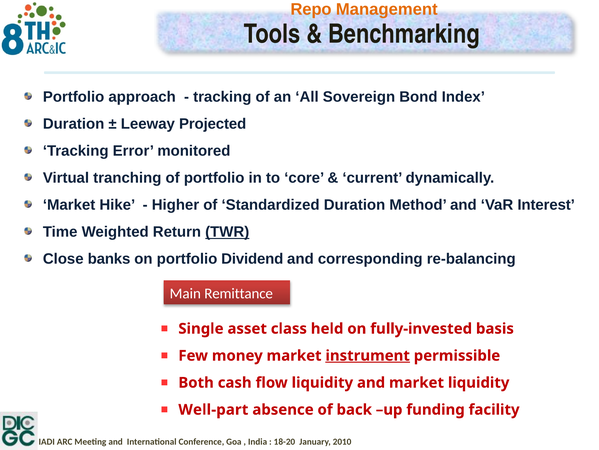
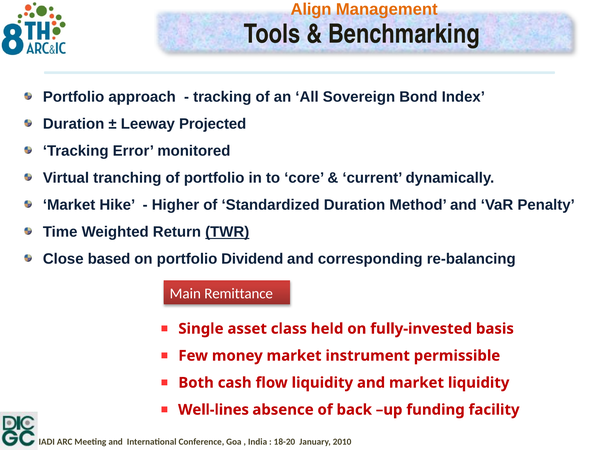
Repo: Repo -> Align (311, 9)
Interest: Interest -> Penalty (546, 205)
banks: banks -> based (109, 259)
instrument underline: present -> none (368, 355)
Well-part: Well-part -> Well-lines (213, 409)
